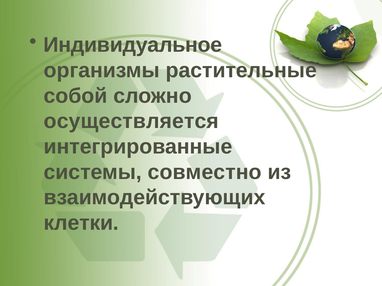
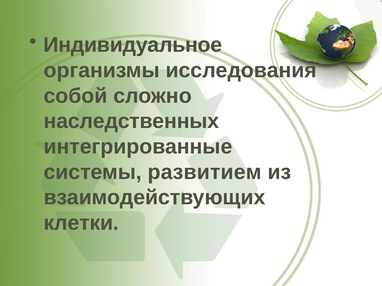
растительные: растительные -> исследования (241, 71)
осуществляется: осуществляется -> наследственных (131, 121)
совместно: совместно -> развитием (205, 172)
